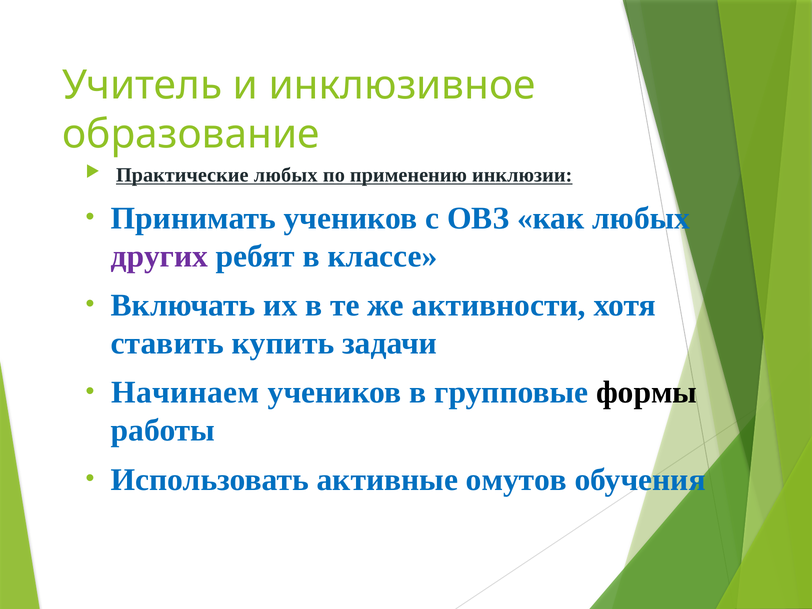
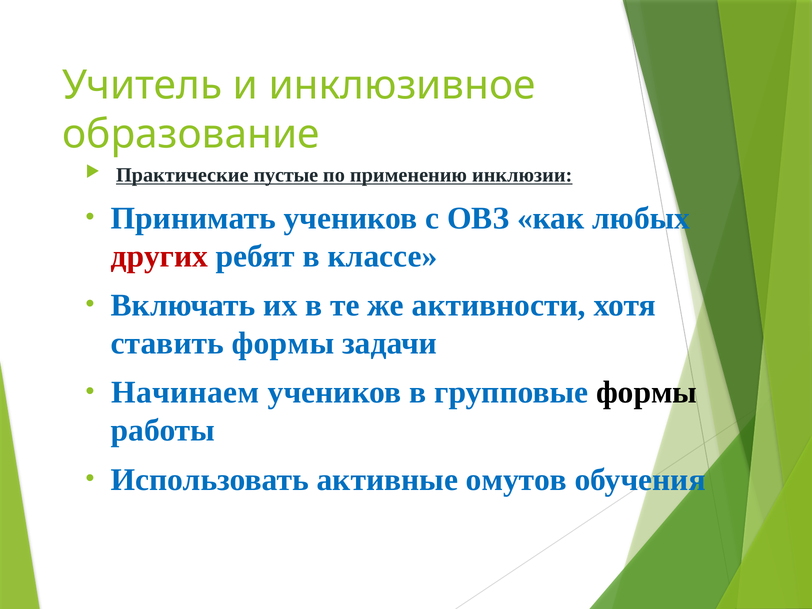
Практические любых: любых -> пустые (286, 175)
других colour: purple -> red (159, 256)
ставить купить: купить -> формы (283, 343)
